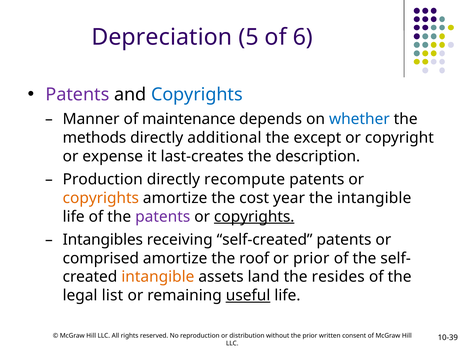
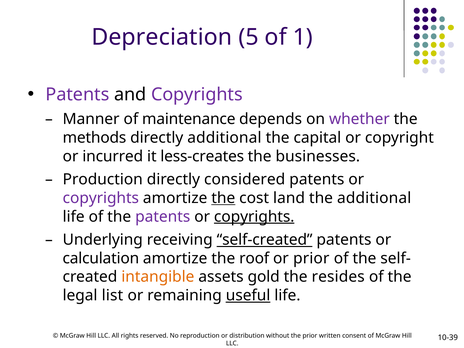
6: 6 -> 1 (303, 37)
Copyrights colour: blue -> purple (197, 95)
whether colour: blue -> purple (359, 119)
except: except -> capital (317, 138)
expense: expense -> incurred (113, 156)
last-creates: last-creates -> less-creates (202, 156)
description: description -> businesses (318, 156)
recompute: recompute -> considered (245, 179)
copyrights colour: orange -> purple (101, 198)
the underline: none -> present (223, 198)
year: year -> land (289, 198)
the intangible: intangible -> additional (374, 198)
Intangibles: Intangibles -> Underlying (103, 240)
self-created underline: none -> present (265, 240)
comprised: comprised -> calculation (101, 258)
land: land -> gold (264, 277)
